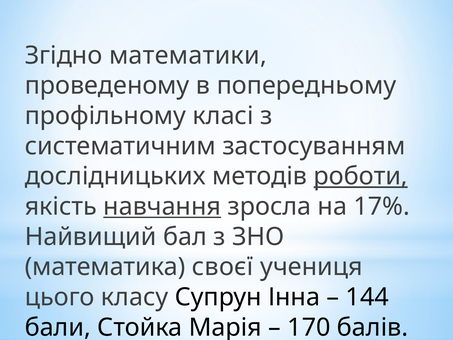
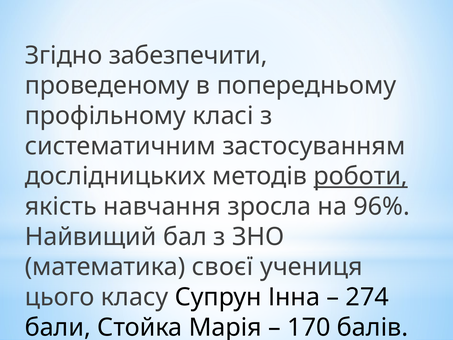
математики: математики -> забезпечити (188, 55)
навчання underline: present -> none (162, 206)
17%: 17% -> 96% (382, 206)
144: 144 -> 274 (367, 297)
